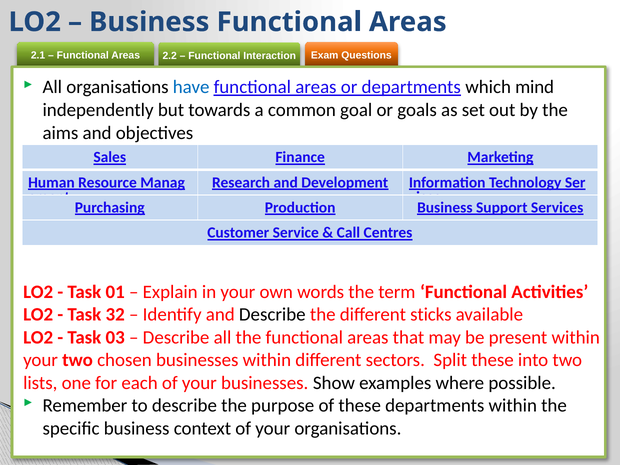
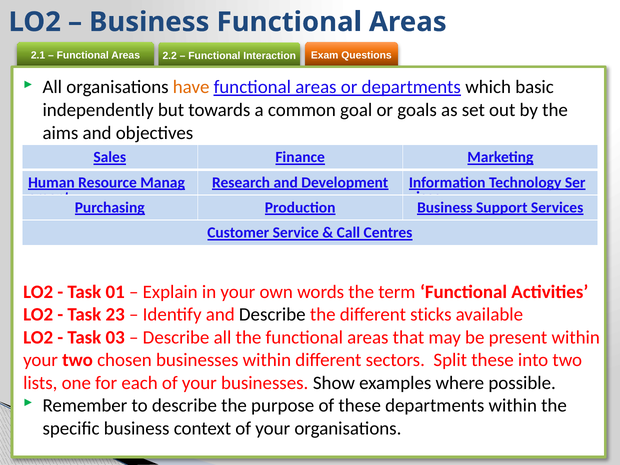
have colour: blue -> orange (191, 87)
mind: mind -> basic (535, 87)
32: 32 -> 23 (115, 315)
